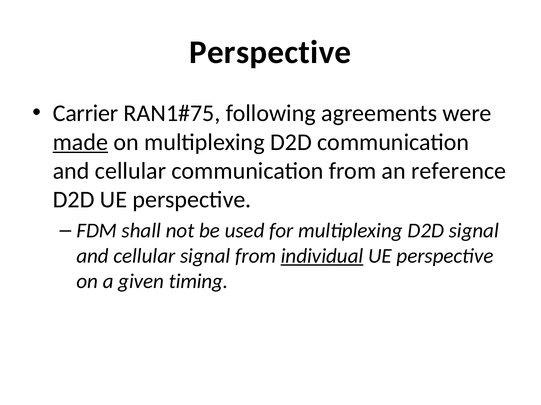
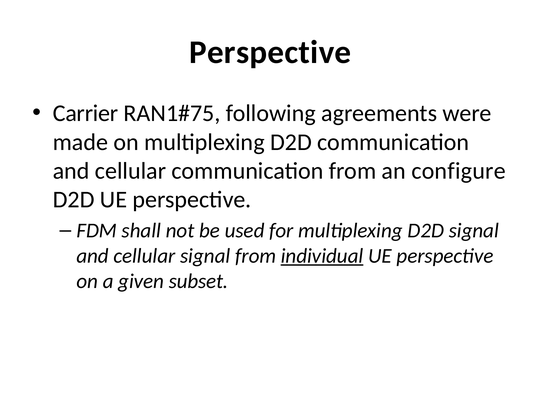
made underline: present -> none (80, 142)
reference: reference -> configure (459, 171)
timing: timing -> subset (199, 282)
